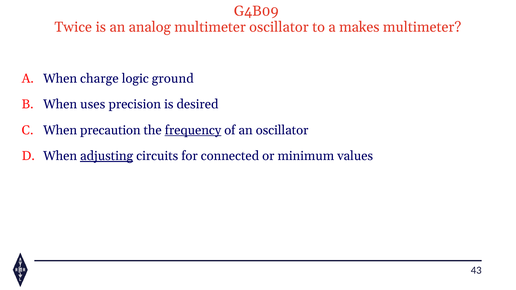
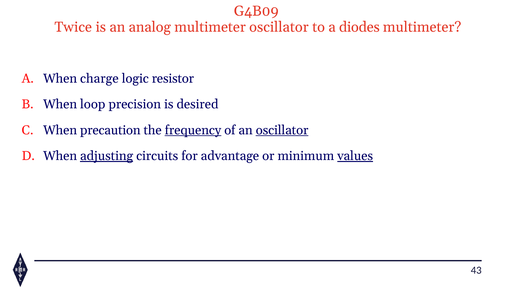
makes: makes -> diodes (359, 27)
ground: ground -> resistor (173, 79)
uses: uses -> loop (93, 104)
oscillator underline: none -> present (282, 130)
connected: connected -> advantage (230, 156)
values underline: none -> present (355, 156)
